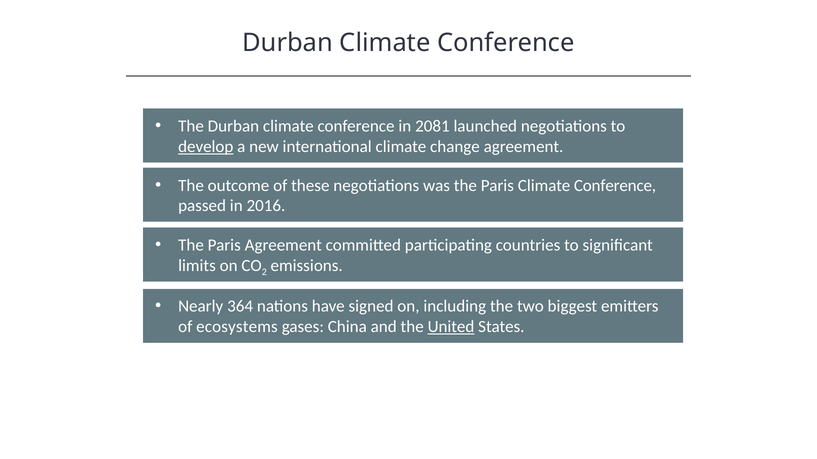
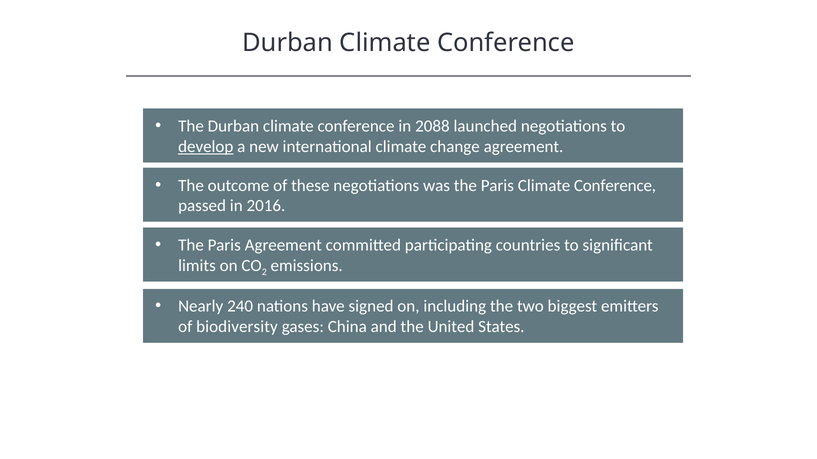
2081: 2081 -> 2088 (432, 126)
364: 364 -> 240 (240, 307)
ecosystems: ecosystems -> biodiversity (237, 327)
United underline: present -> none (451, 327)
